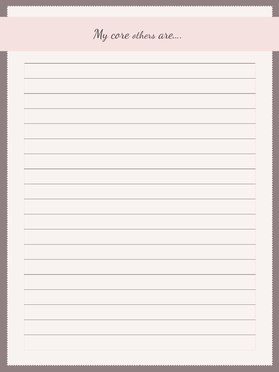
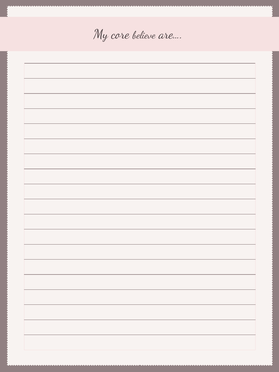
others: others -> believe (144, 35)
